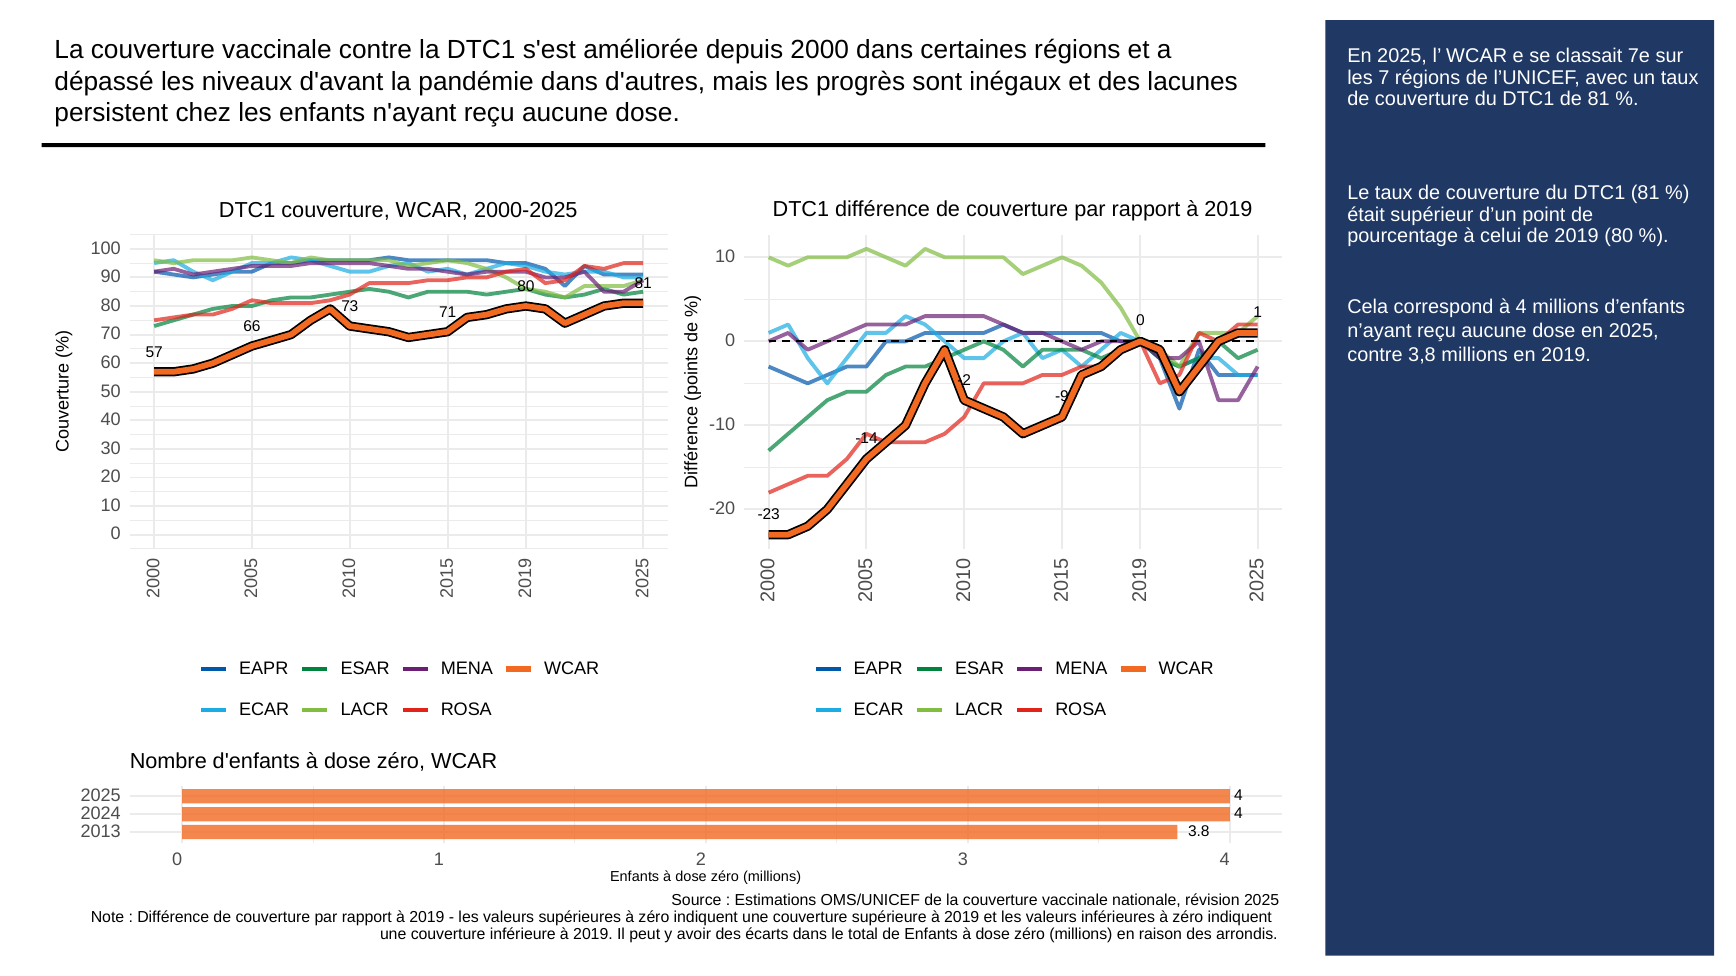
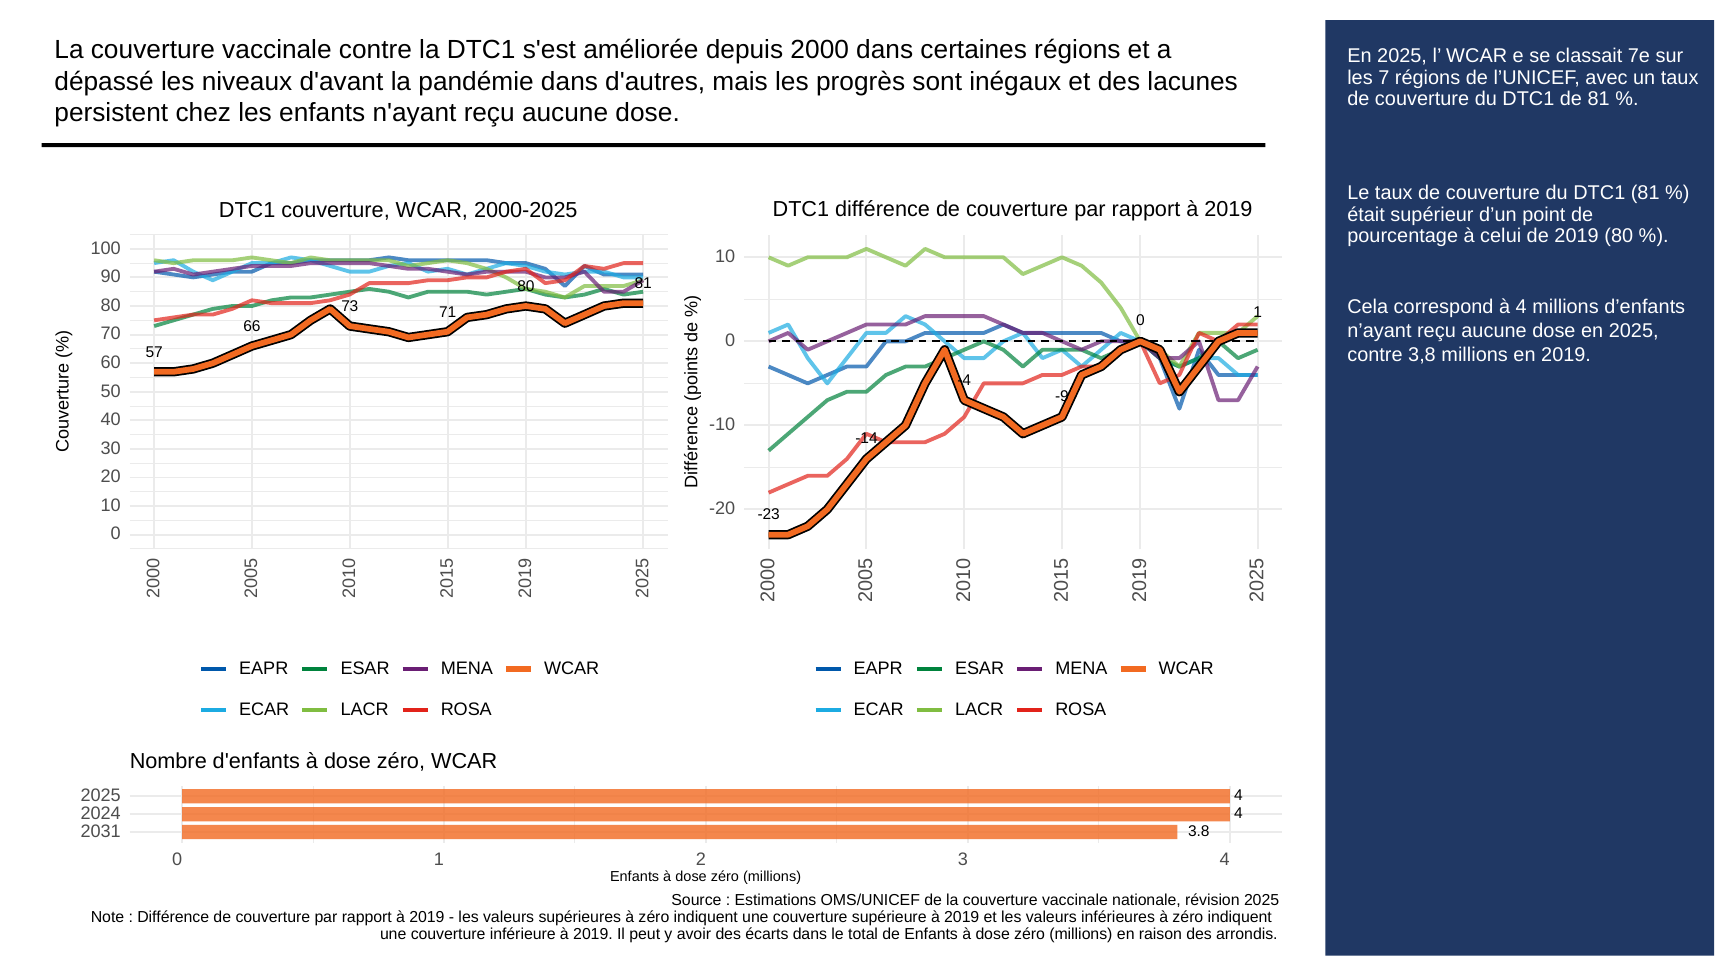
-2: -2 -> -4 (964, 380)
2013: 2013 -> 2031 (101, 832)
